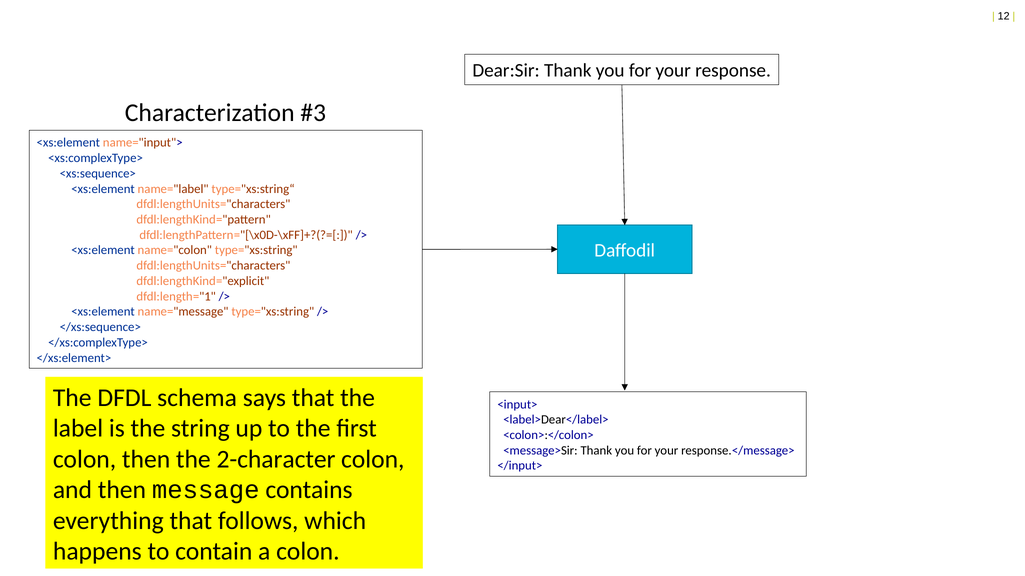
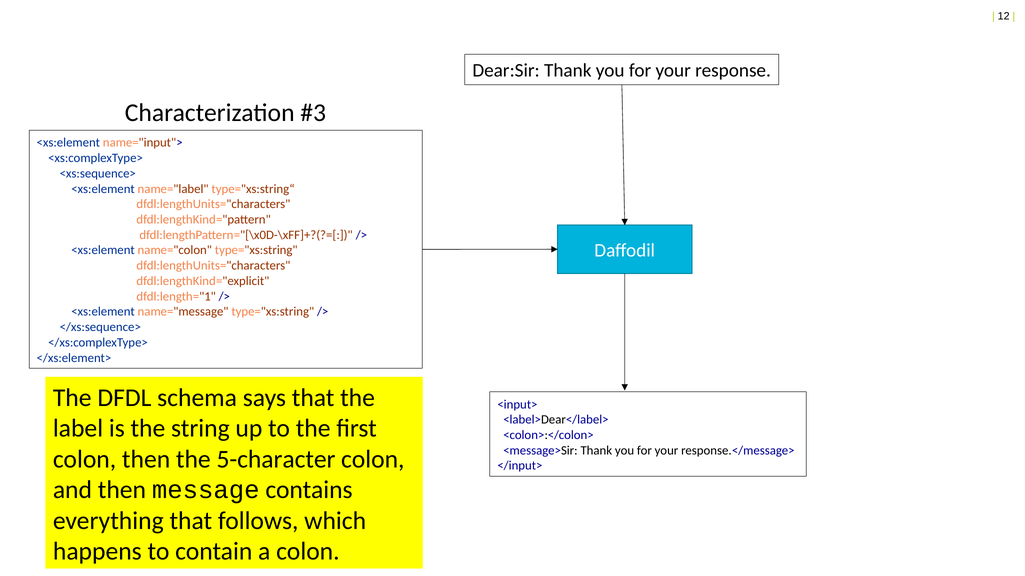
2-character: 2-character -> 5-character (276, 460)
